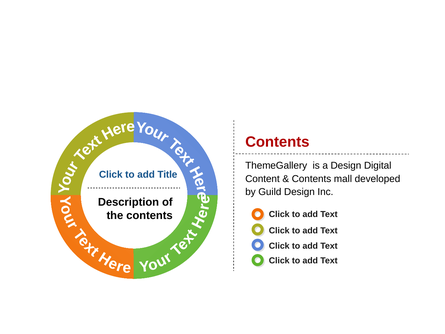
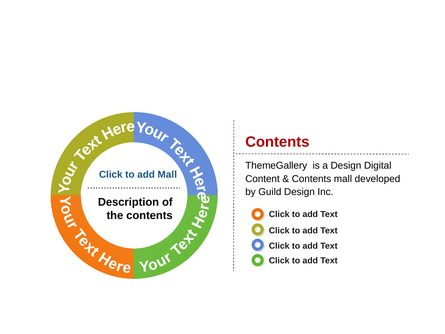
add Title: Title -> Mall (167, 174)
